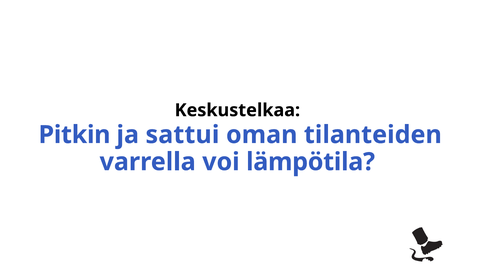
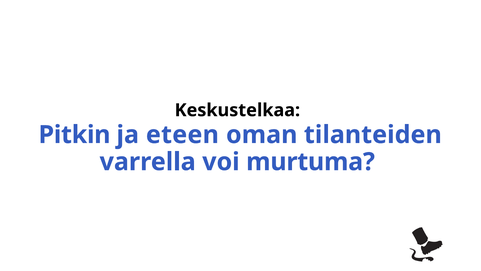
sattui: sattui -> eteen (182, 135)
lämpötila: lämpötila -> murtuma (311, 162)
